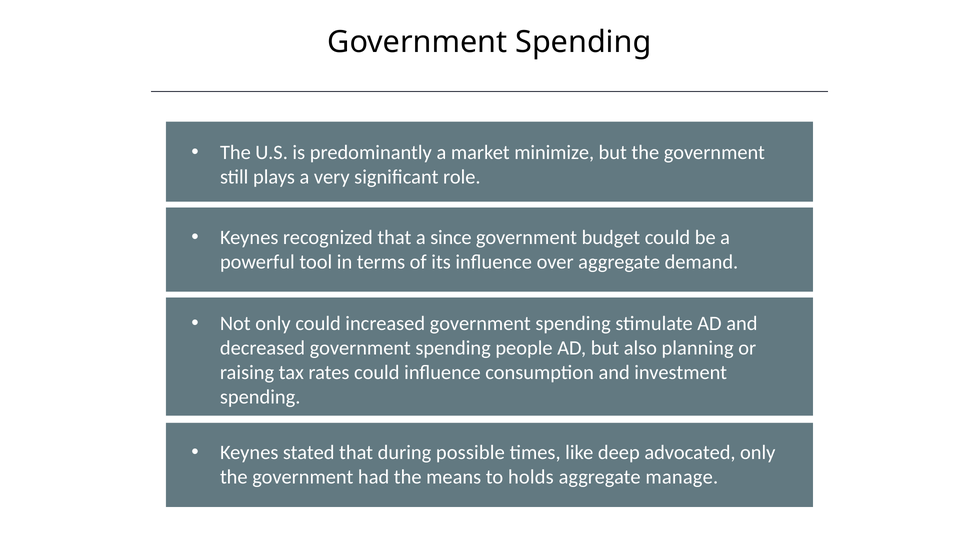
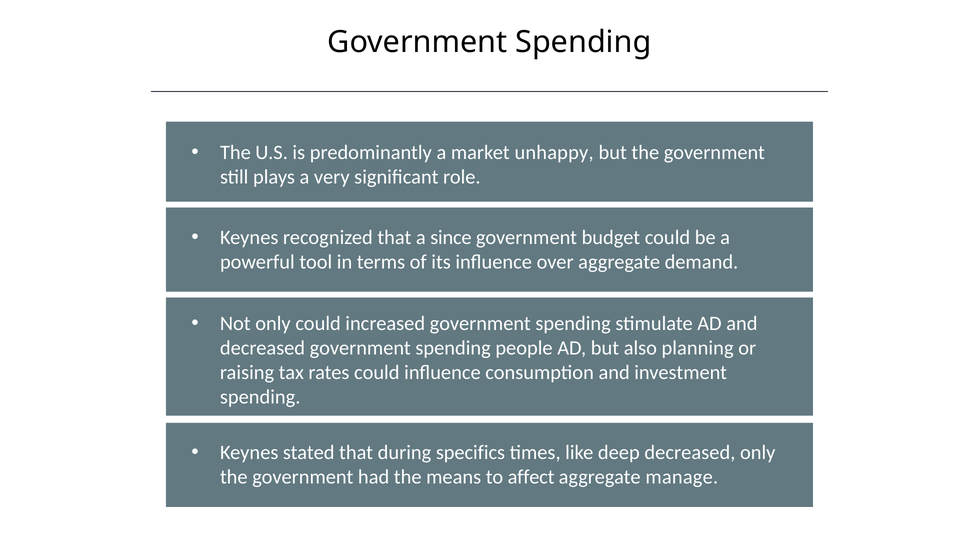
minimize: minimize -> unhappy (554, 152)
possible: possible -> specifics (470, 452)
deep advocated: advocated -> decreased (690, 452)
holds: holds -> affect (531, 477)
